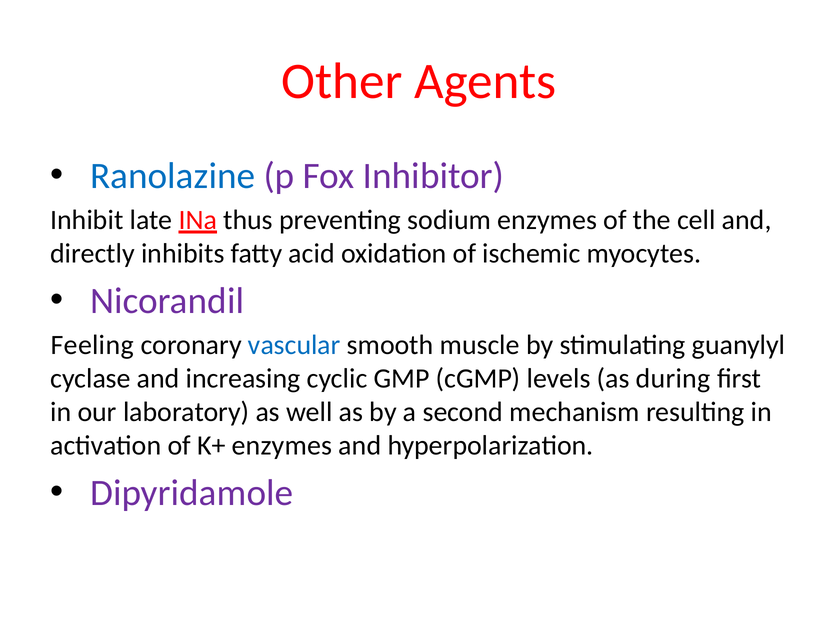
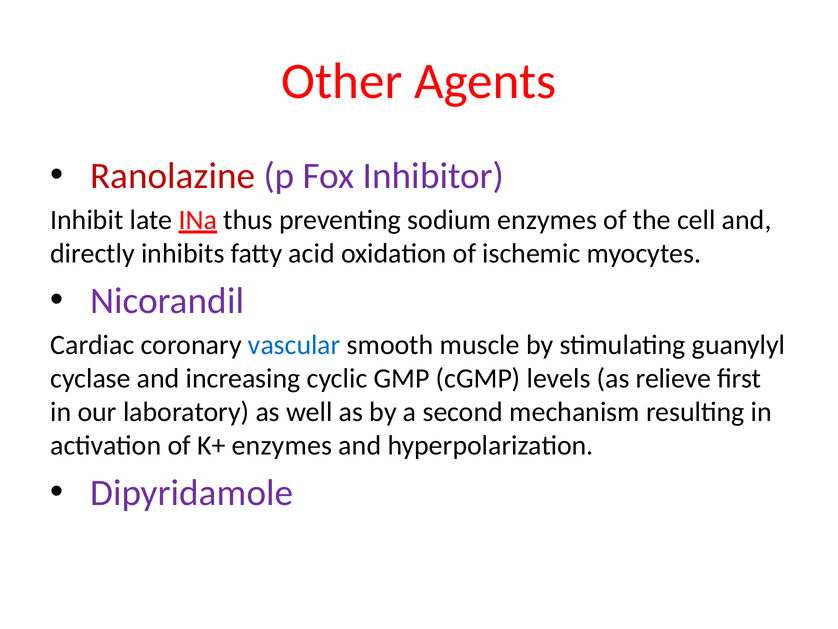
Ranolazine colour: blue -> red (173, 176)
Feeling: Feeling -> Cardiac (92, 345)
during: during -> relieve (673, 378)
